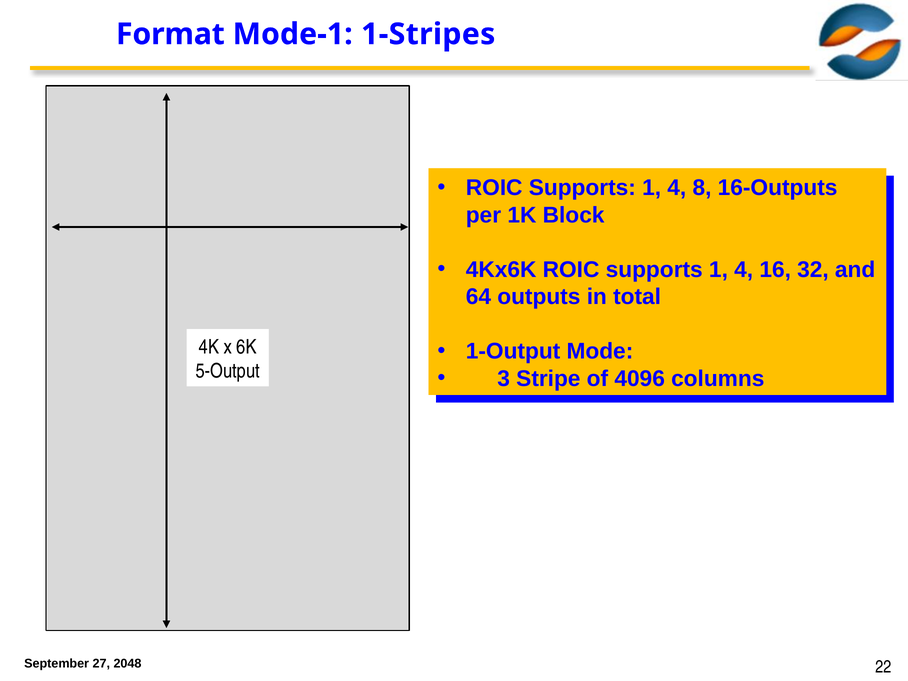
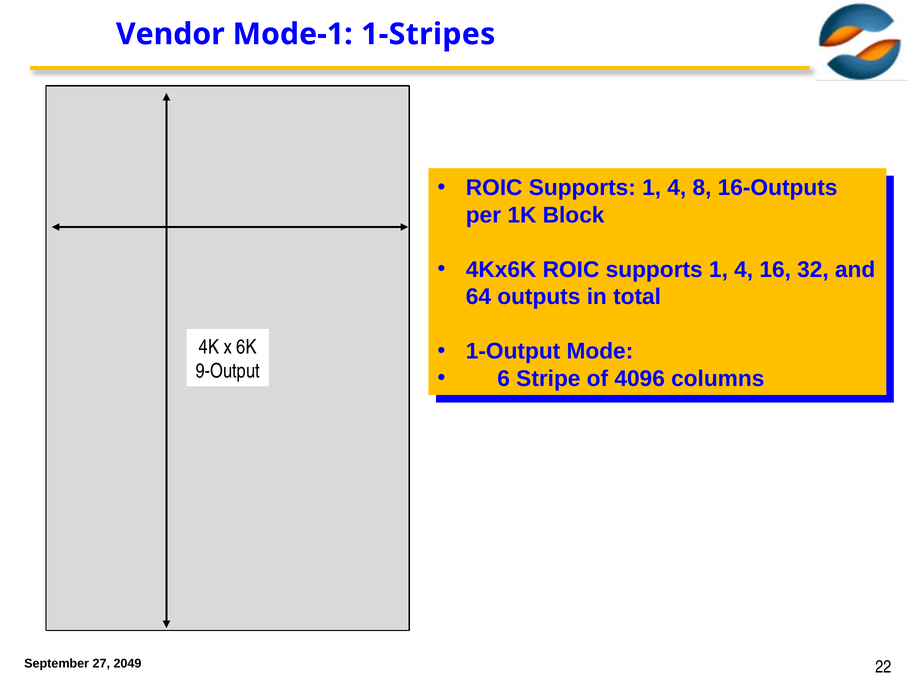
Format: Format -> Vendor (170, 34)
5-Output: 5-Output -> 9-Output (228, 371)
3: 3 -> 6 (504, 379)
2048: 2048 -> 2049 (127, 664)
